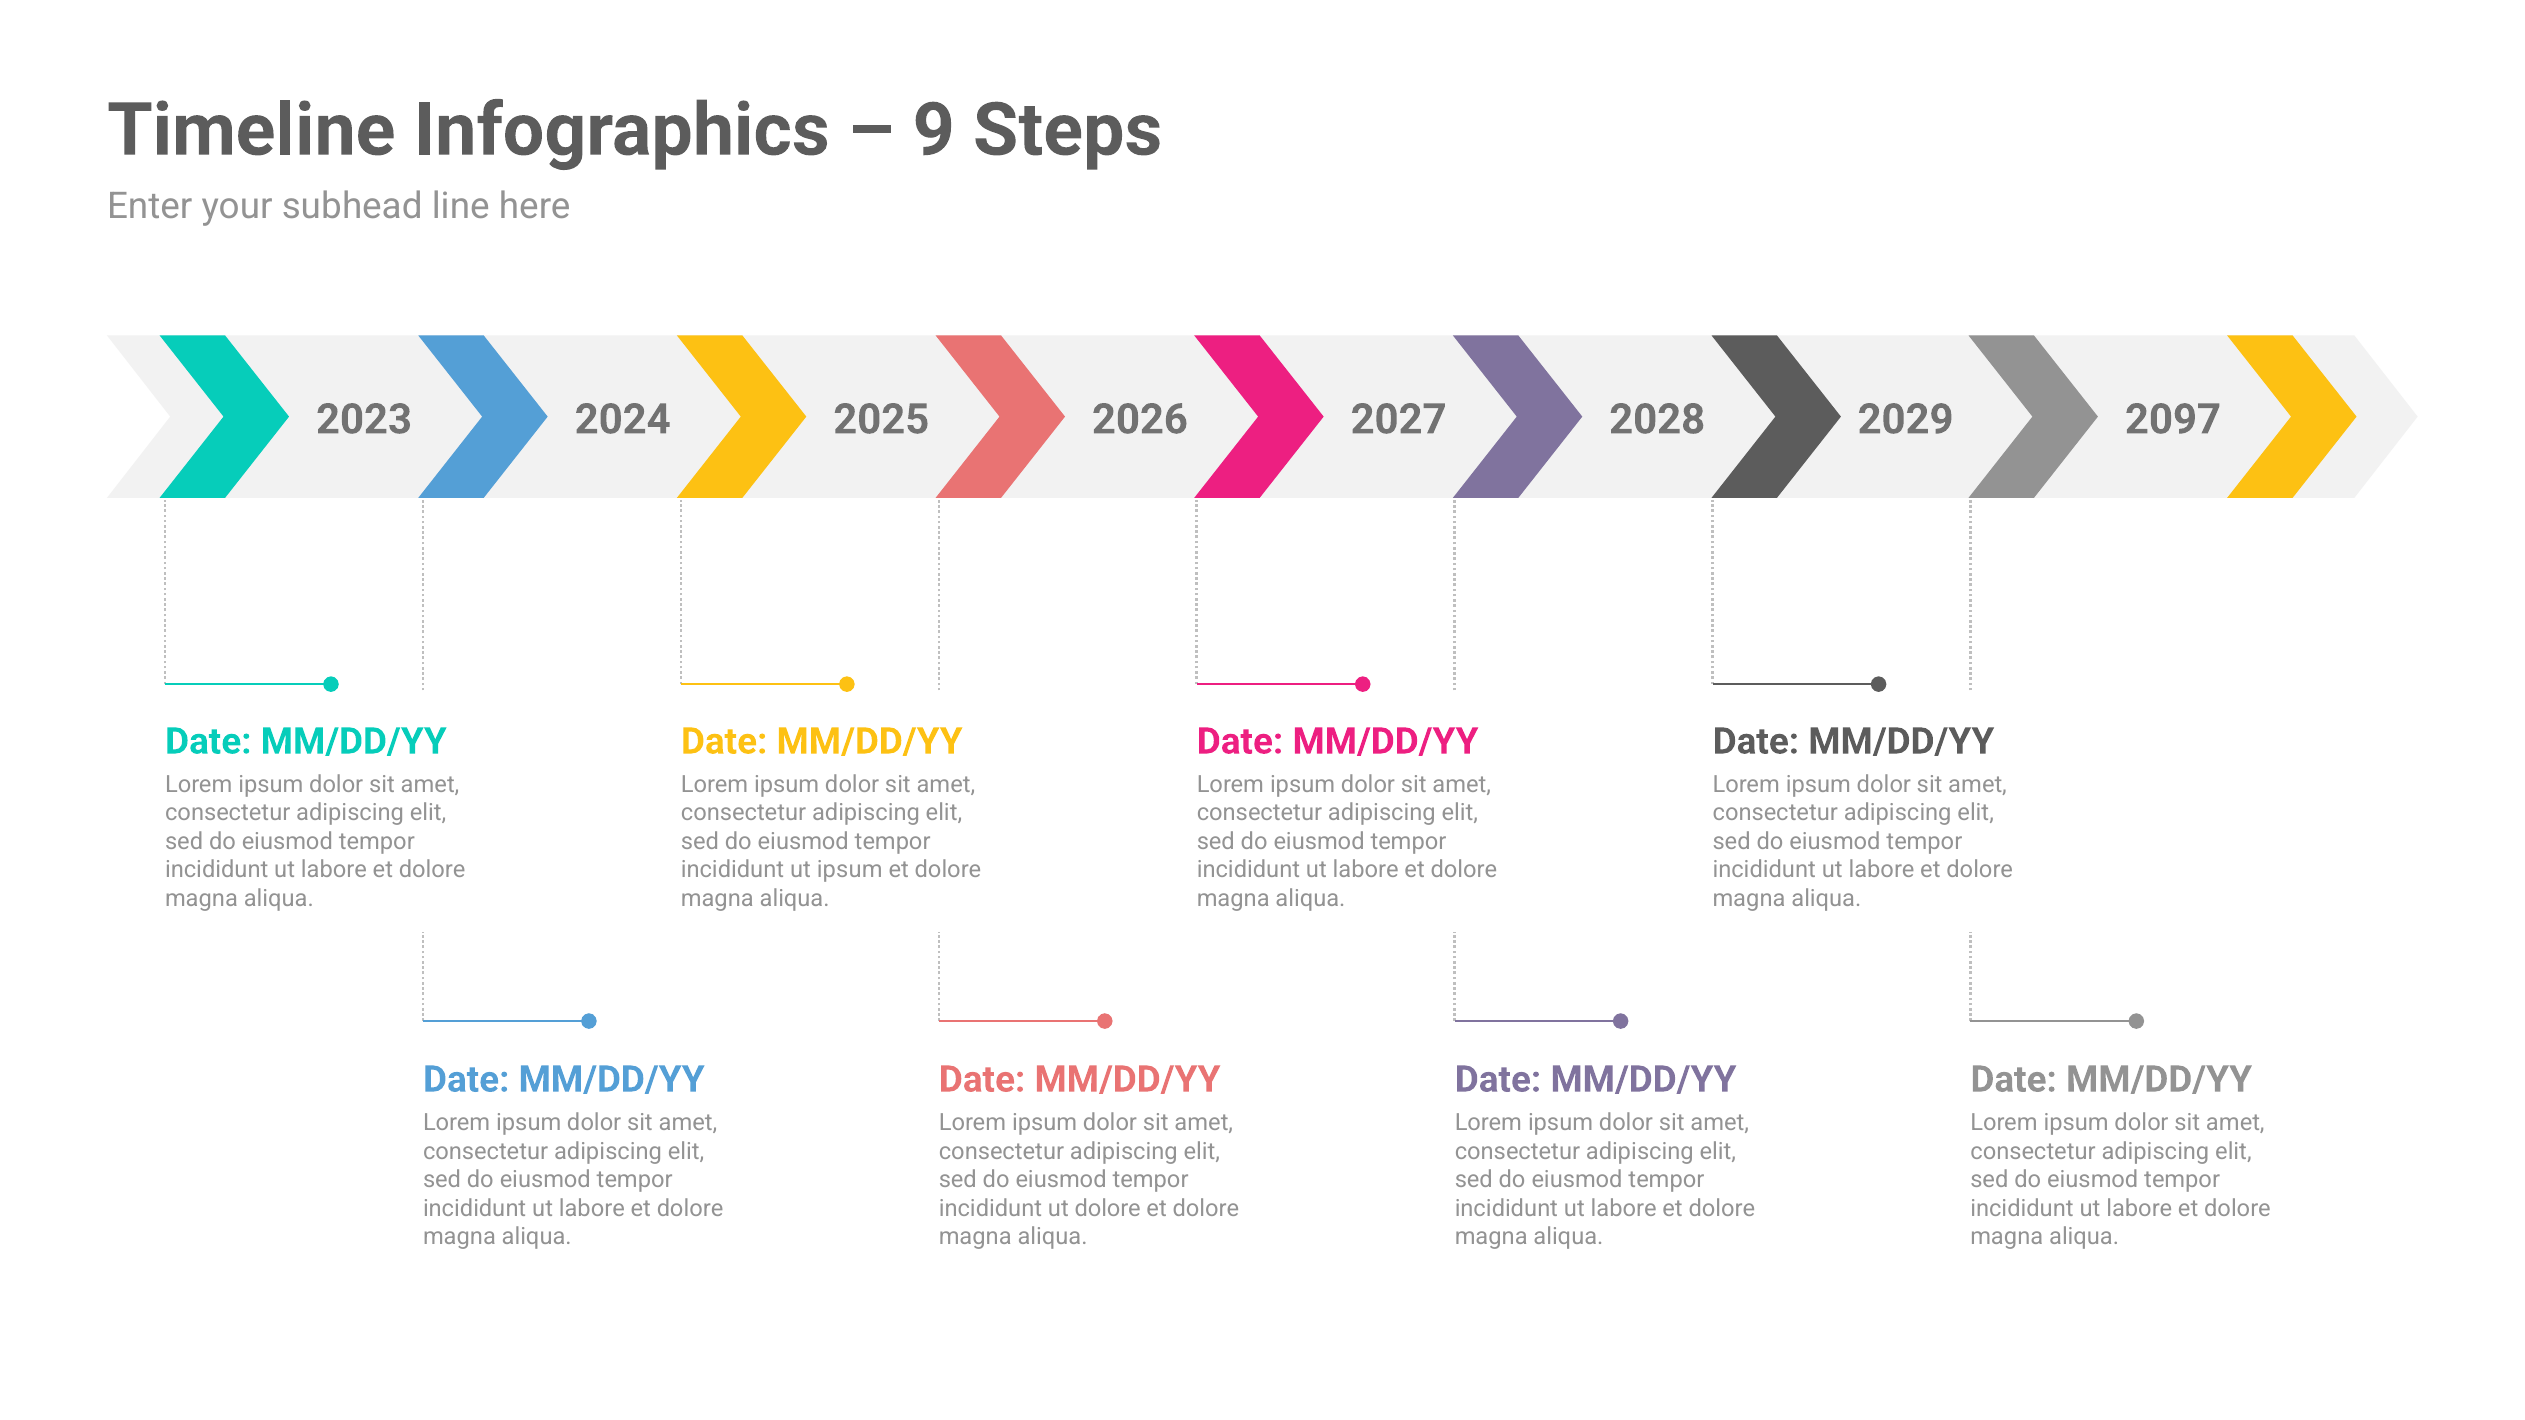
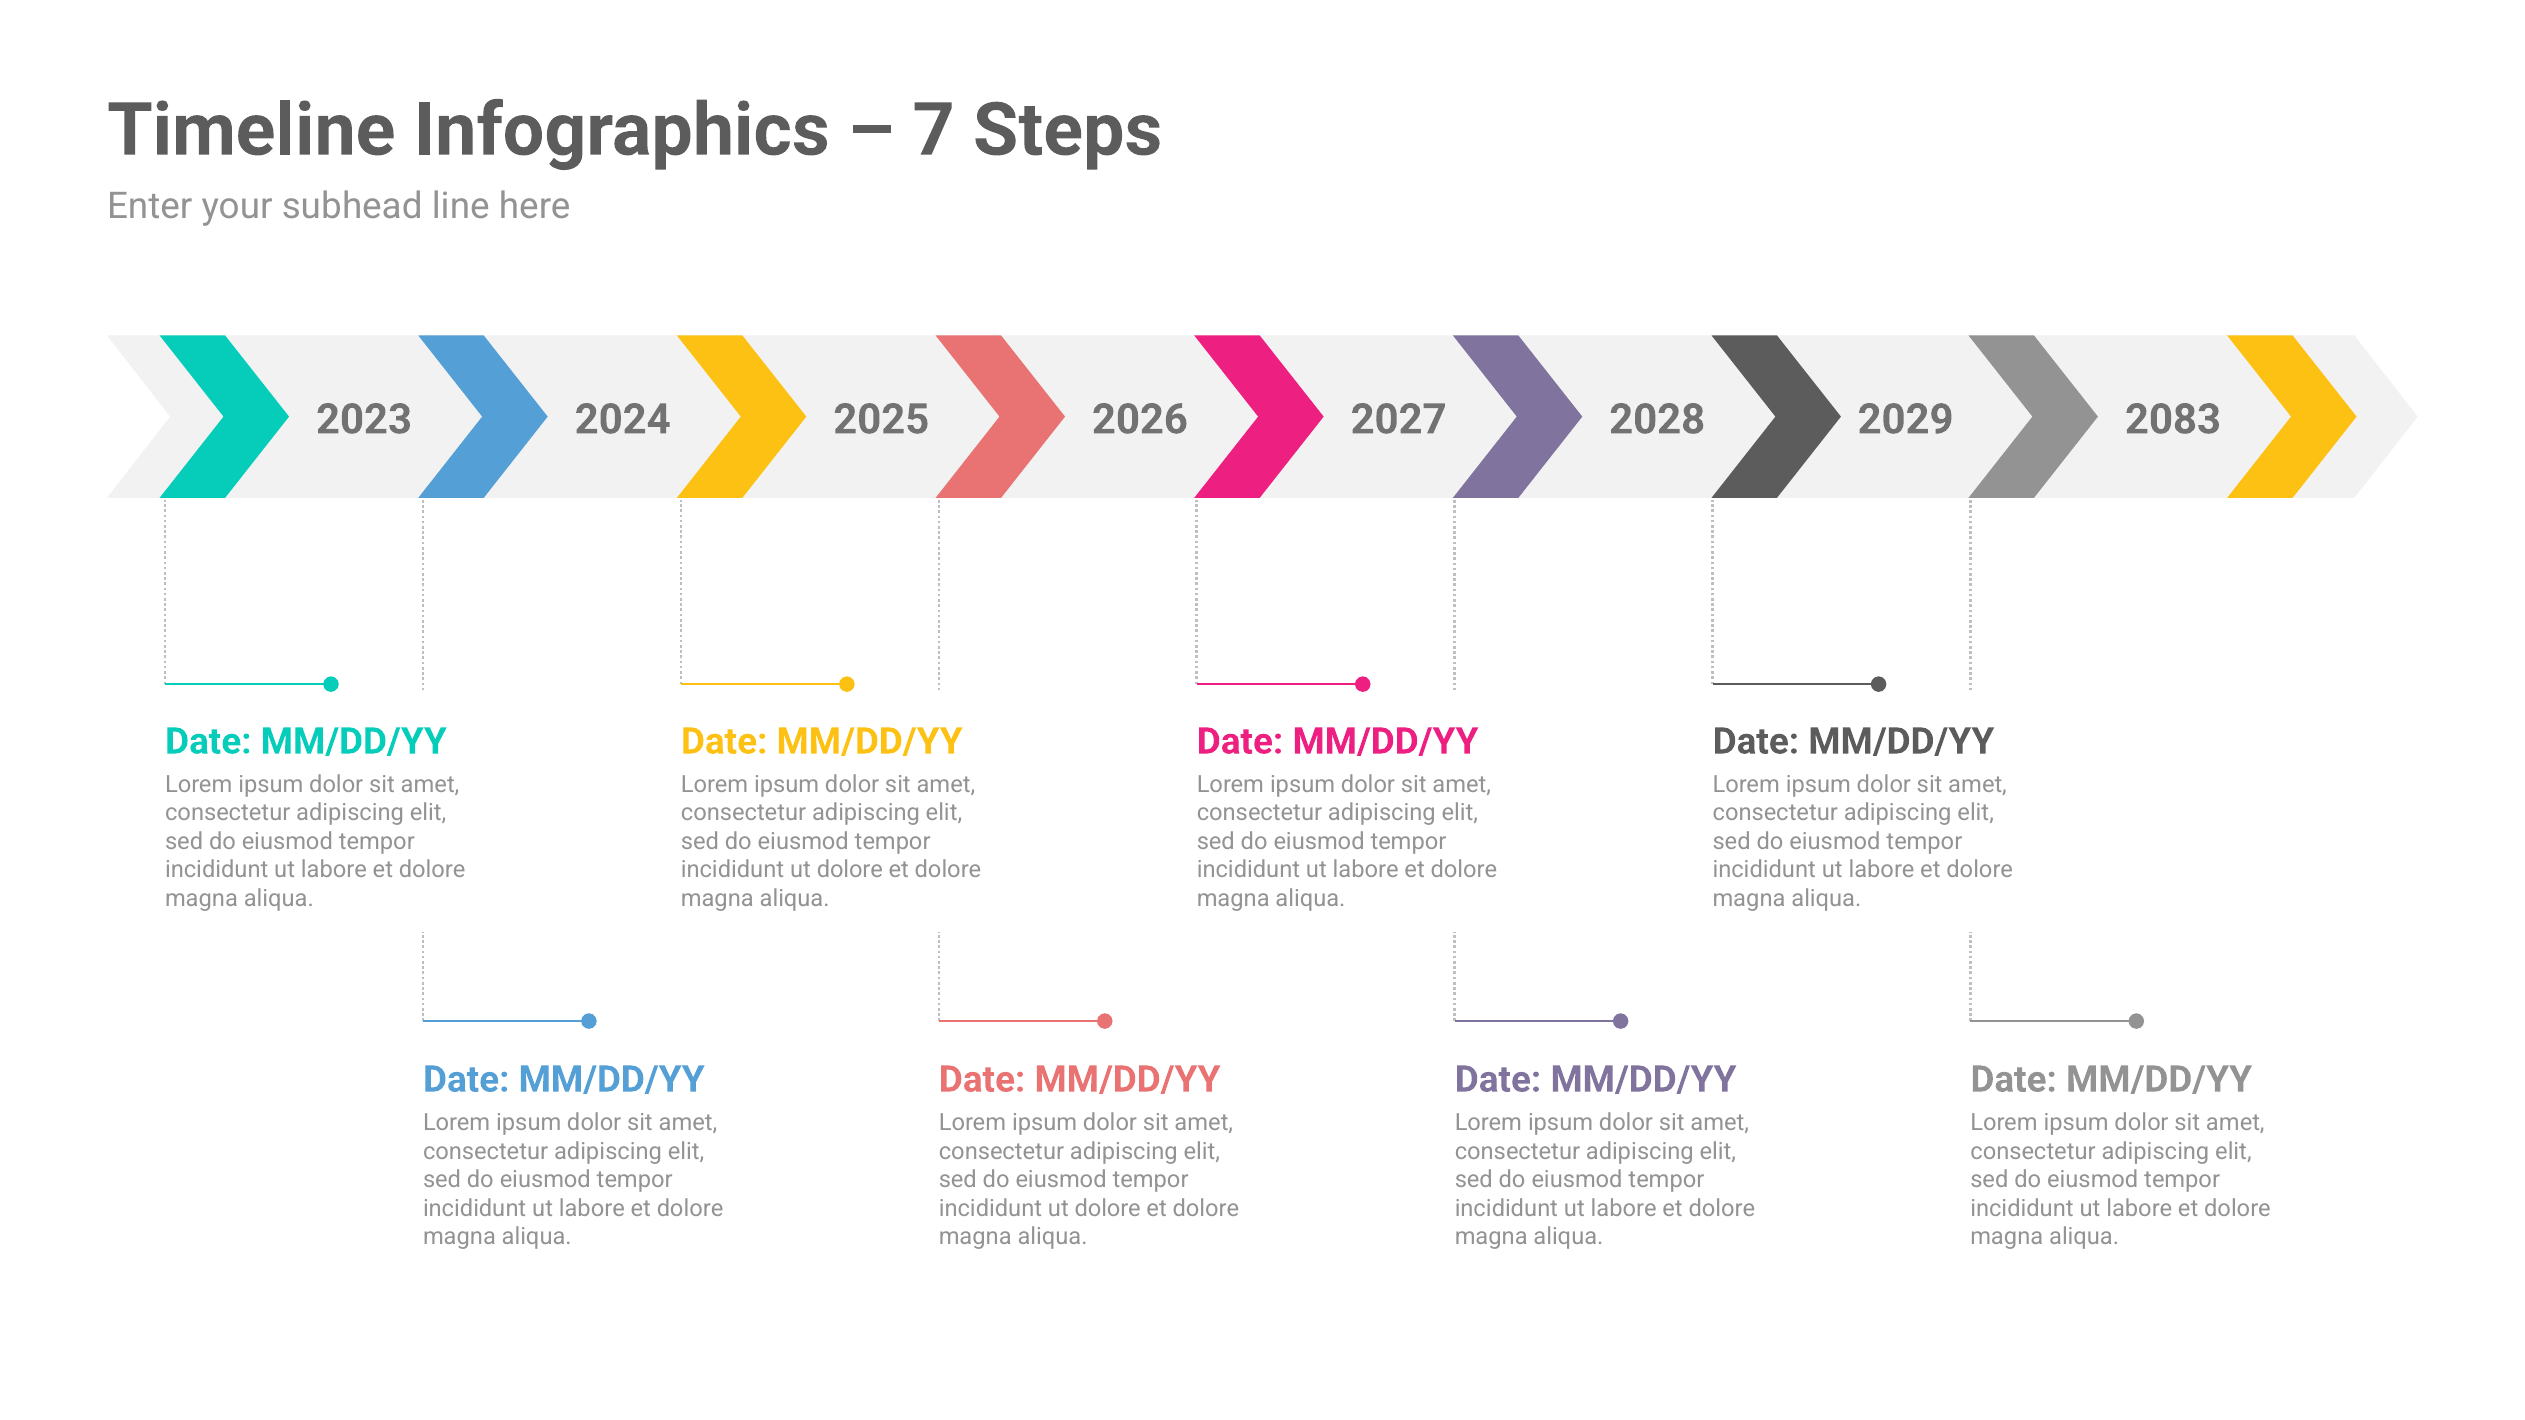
9: 9 -> 7 (934, 130)
2097: 2097 -> 2083 (2173, 420)
ipsum: ipsum -> dolore (850, 870)
